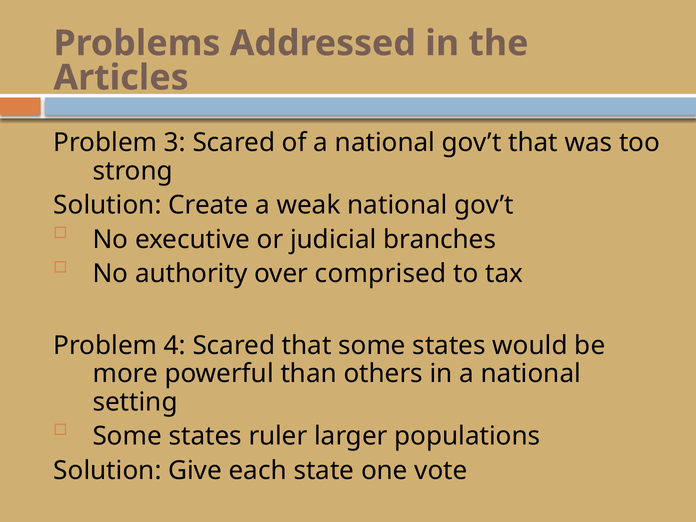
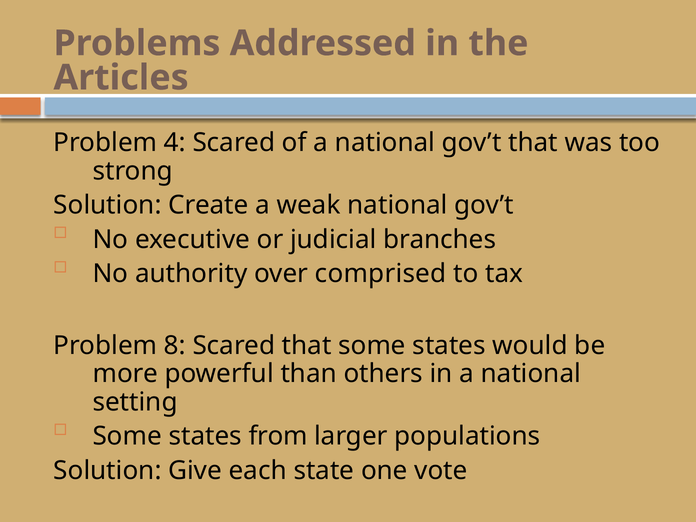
3: 3 -> 4 (175, 143)
4: 4 -> 8 (175, 346)
ruler: ruler -> from (278, 436)
